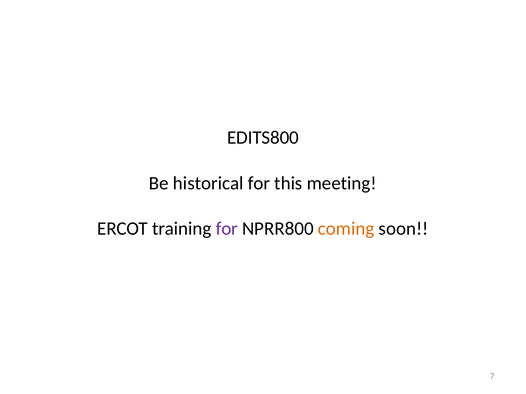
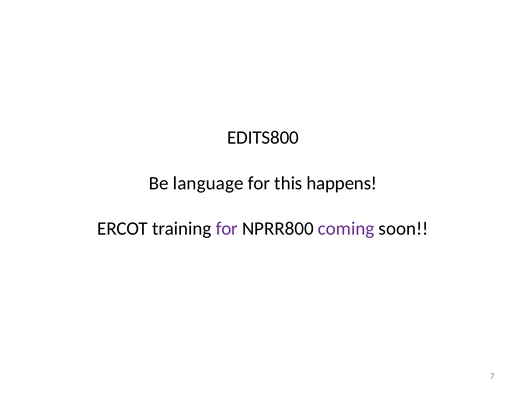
historical: historical -> language (208, 183)
meeting: meeting -> happens (342, 183)
coming colour: orange -> purple (346, 229)
